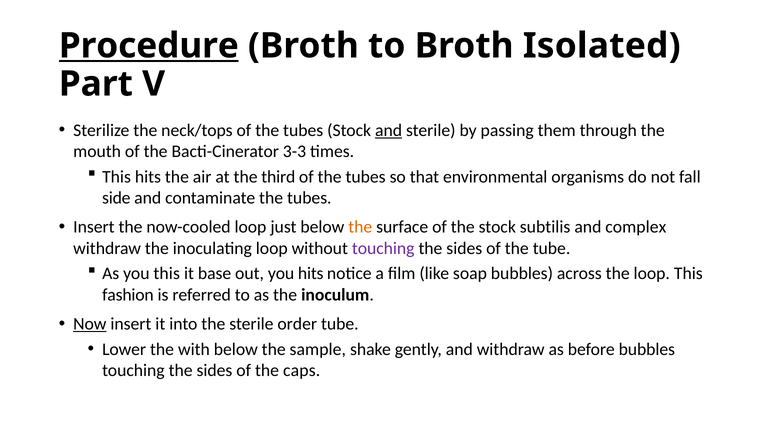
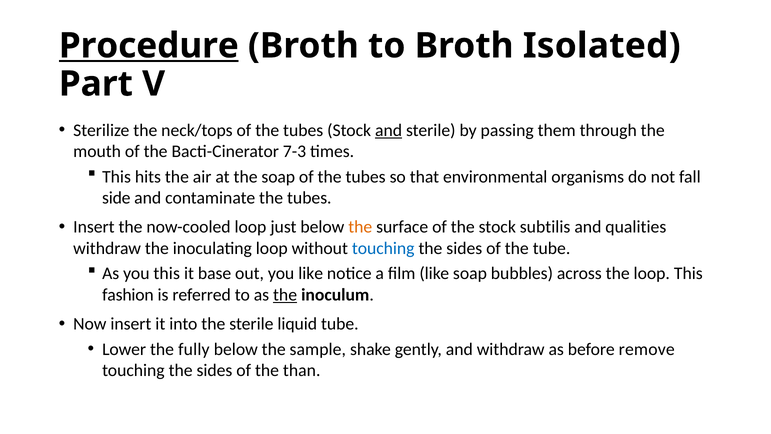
3-3: 3-3 -> 7-3 (295, 151)
the third: third -> soap (278, 177)
complex: complex -> qualities (636, 227)
touching colour: purple -> blue (383, 248)
you hits: hits -> like (311, 273)
the underline: none -> present (285, 295)
Now underline: present -> none (90, 324)
order: order -> liquid (297, 324)
with: with -> fully (194, 349)
before bubbles: bubbles -> remove (647, 349)
caps: caps -> than (302, 370)
